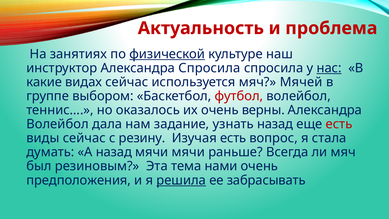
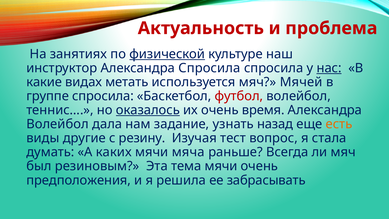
видах сейчас: сейчас -> метать (127, 82)
группе выбором: выбором -> спросила (103, 96)
оказалось underline: none -> present (148, 110)
верны: верны -> время (263, 110)
есть colour: red -> orange (339, 124)
виды сейчас: сейчас -> другие (84, 138)
Изучая есть: есть -> тест (233, 138)
А назад: назад -> каких (114, 152)
мячи мячи: мячи -> мяча (188, 152)
тема нами: нами -> мячи (221, 166)
решила underline: present -> none (181, 180)
